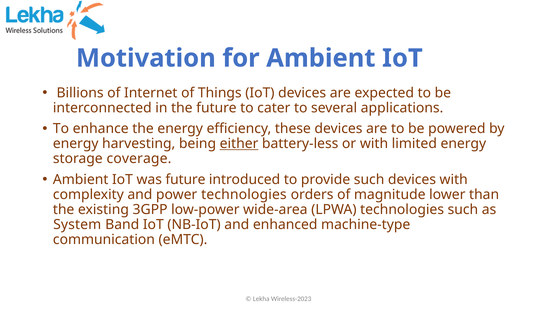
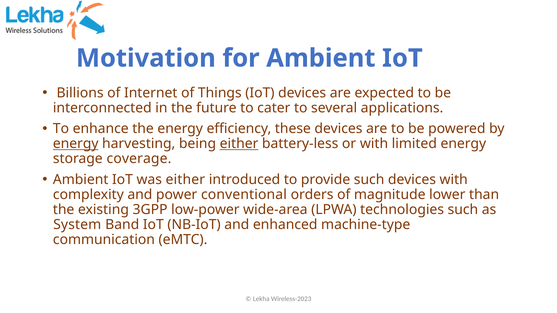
energy underline: none -> present (76, 144)
was future: future -> either (185, 180)
power technologies: technologies -> conventional (244, 195)
